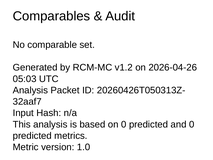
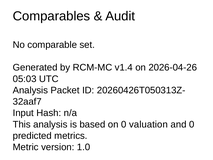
v1.2: v1.2 -> v1.4 (124, 67)
on 0 predicted: predicted -> valuation (148, 124)
